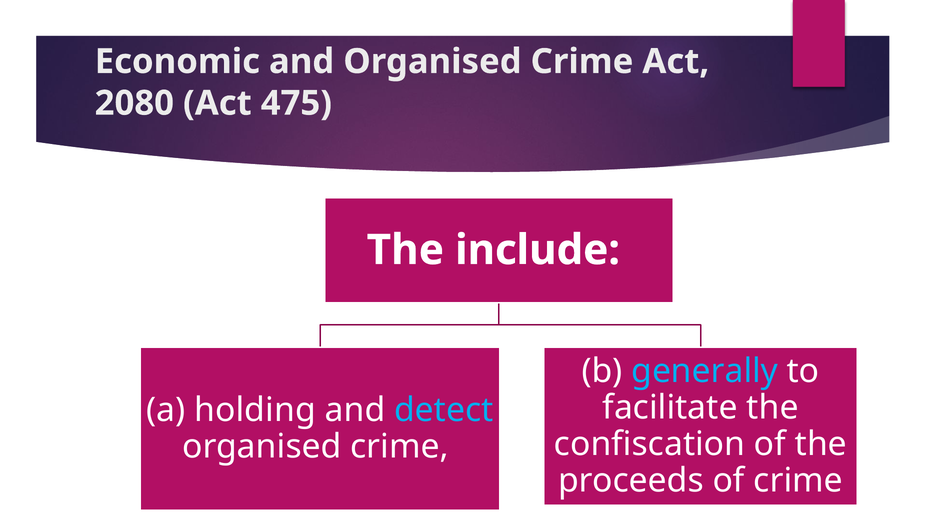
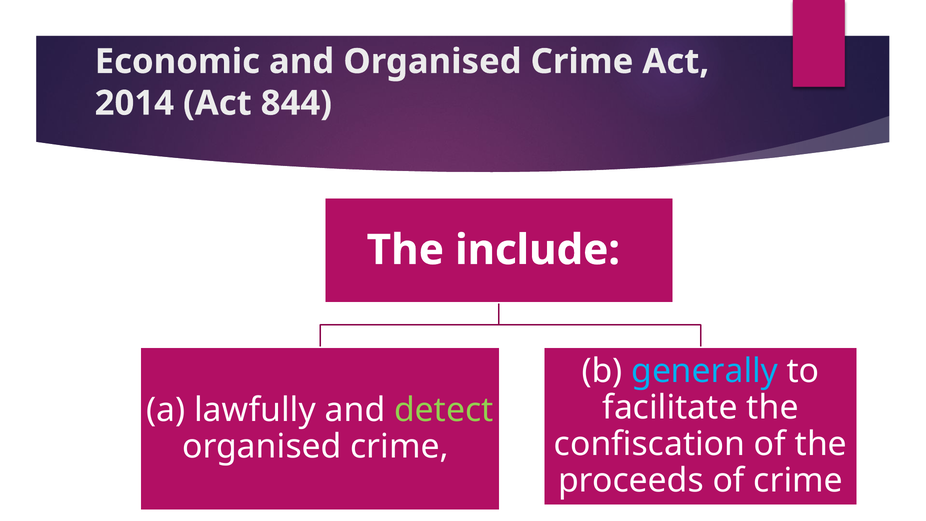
2080: 2080 -> 2014 (134, 103)
475: 475 -> 844 (296, 103)
holding: holding -> lawfully (255, 410)
detect colour: light blue -> light green (444, 410)
